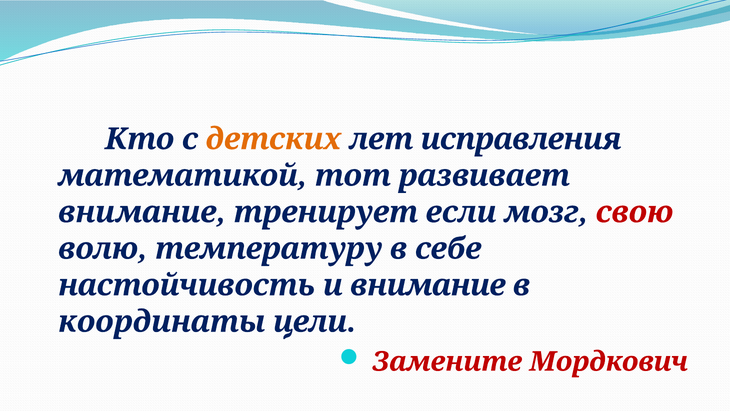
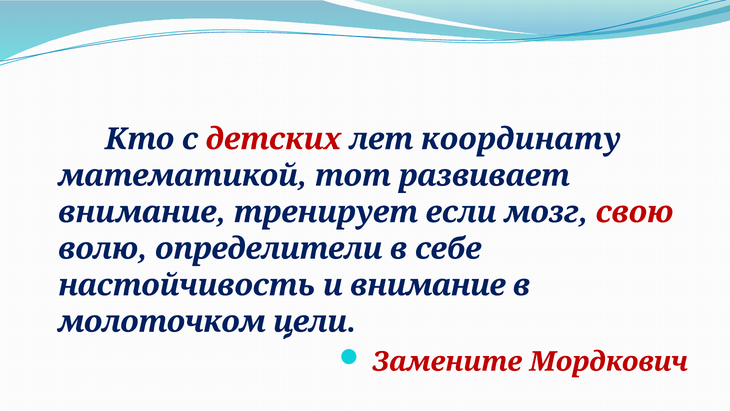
детских colour: orange -> red (274, 139)
исправления: исправления -> координату (521, 139)
температуру: температуру -> определители (269, 248)
координаты: координаты -> молоточком (162, 321)
